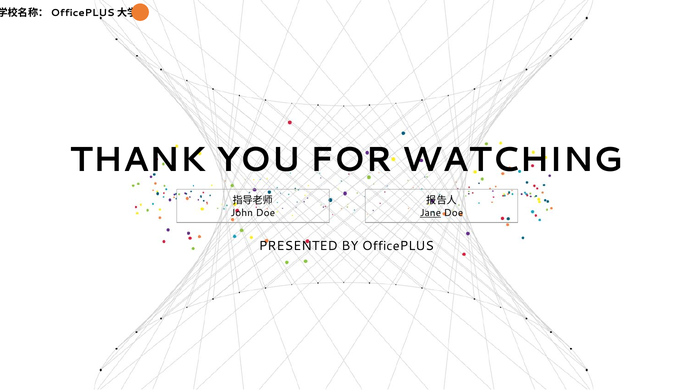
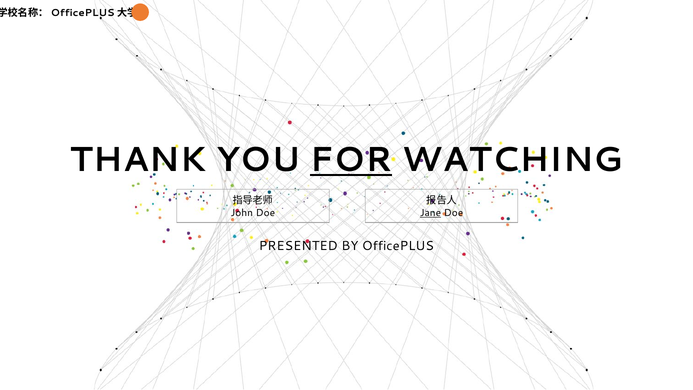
FOR underline: none -> present (351, 160)
